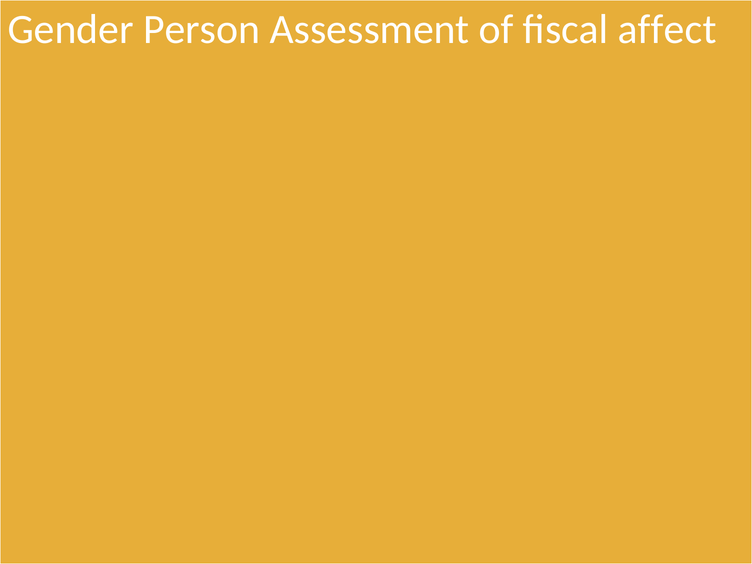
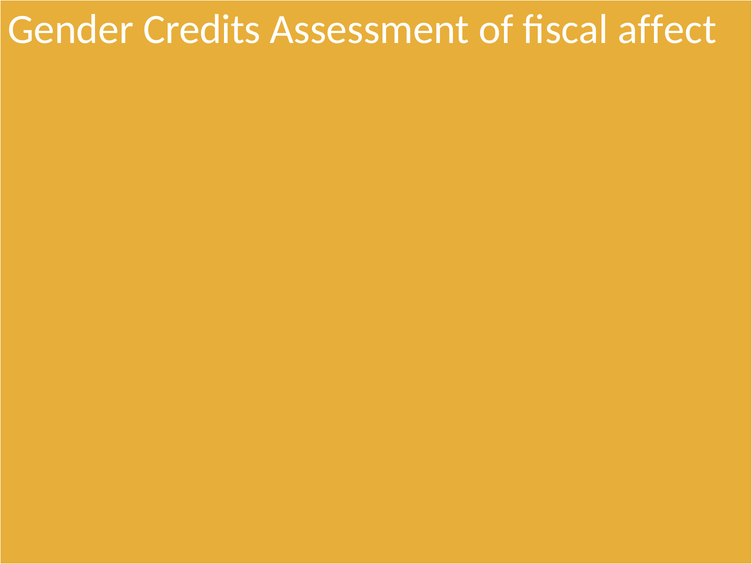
Person: Person -> Credits (202, 30)
